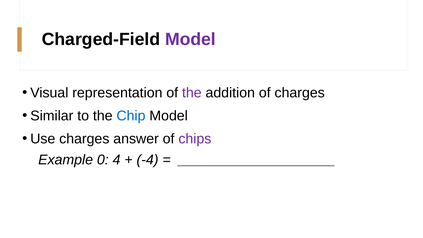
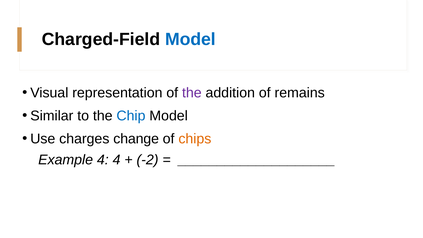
Model colour: purple -> blue (190, 39)
of charges: charges -> remains (300, 93)
answer: answer -> change (136, 139)
chips colour: purple -> orange (195, 139)
Example 0: 0 -> 4 (103, 160)
-4: -4 -> -2 (148, 160)
